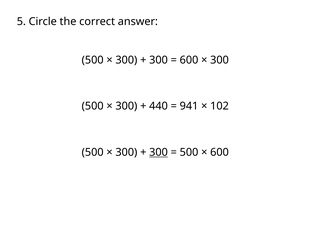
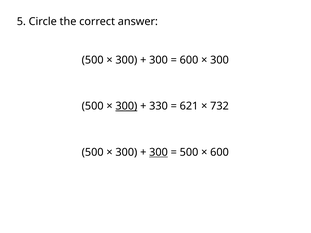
300 underline: none -> present (126, 106)
440: 440 -> 330 (159, 106)
941: 941 -> 621 (189, 106)
102: 102 -> 732 (219, 106)
